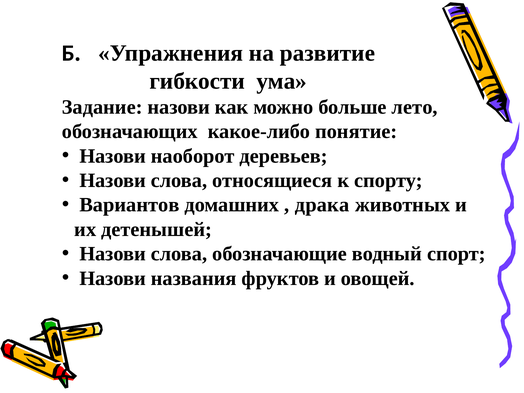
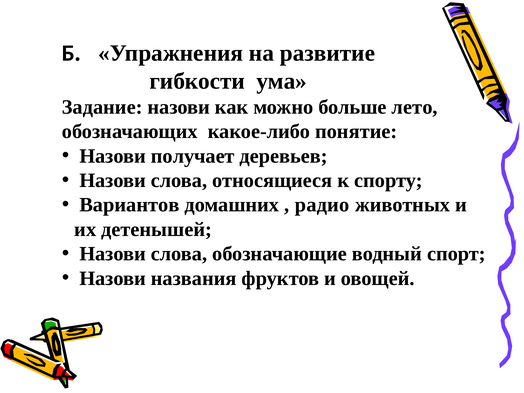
наоборот: наоборот -> получает (193, 156)
драка: драка -> радио (322, 205)
